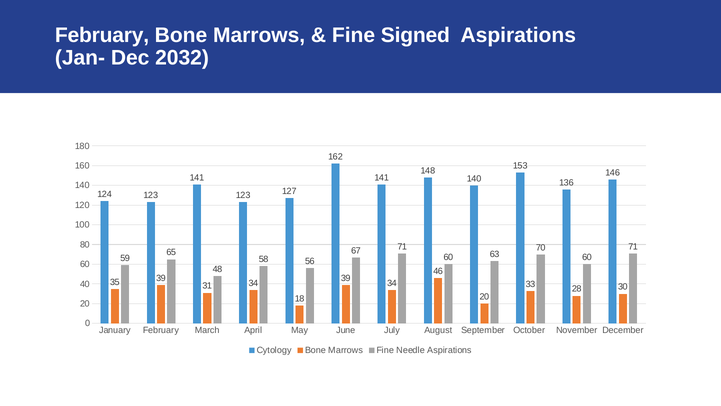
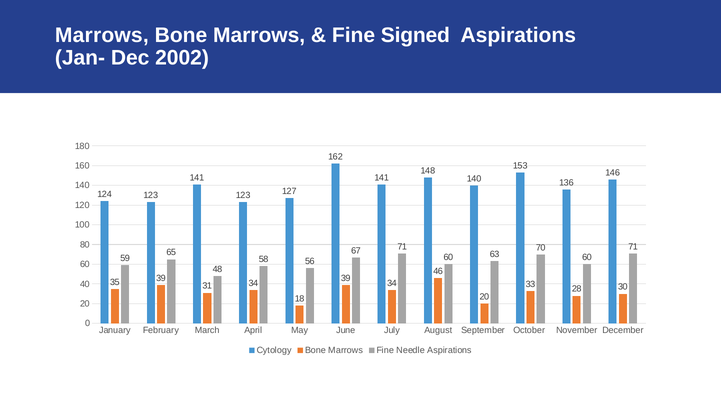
February: February -> Marrows (102, 35)
2032: 2032 -> 2002 (182, 58)
